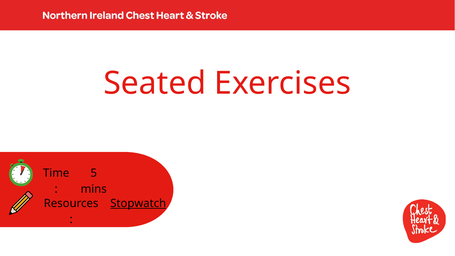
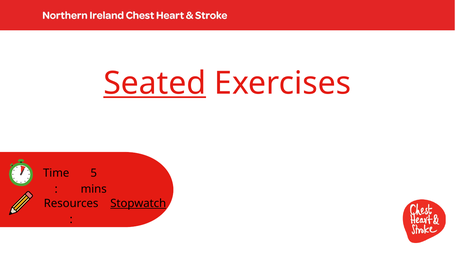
Seated underline: none -> present (155, 83)
